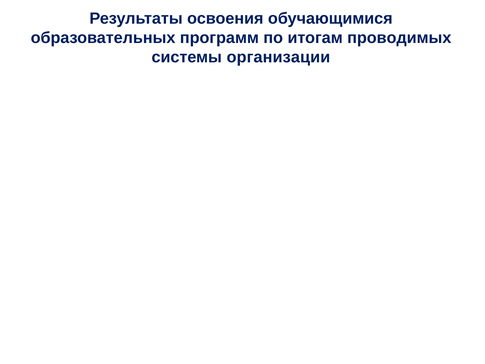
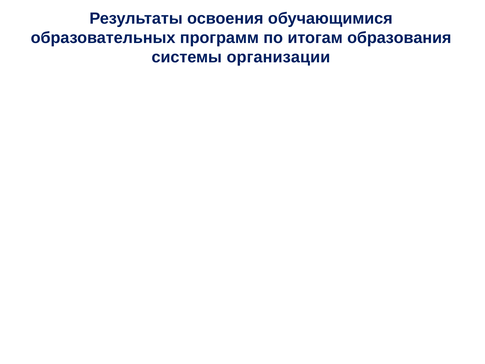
проводимых: проводимых -> образования (399, 38)
